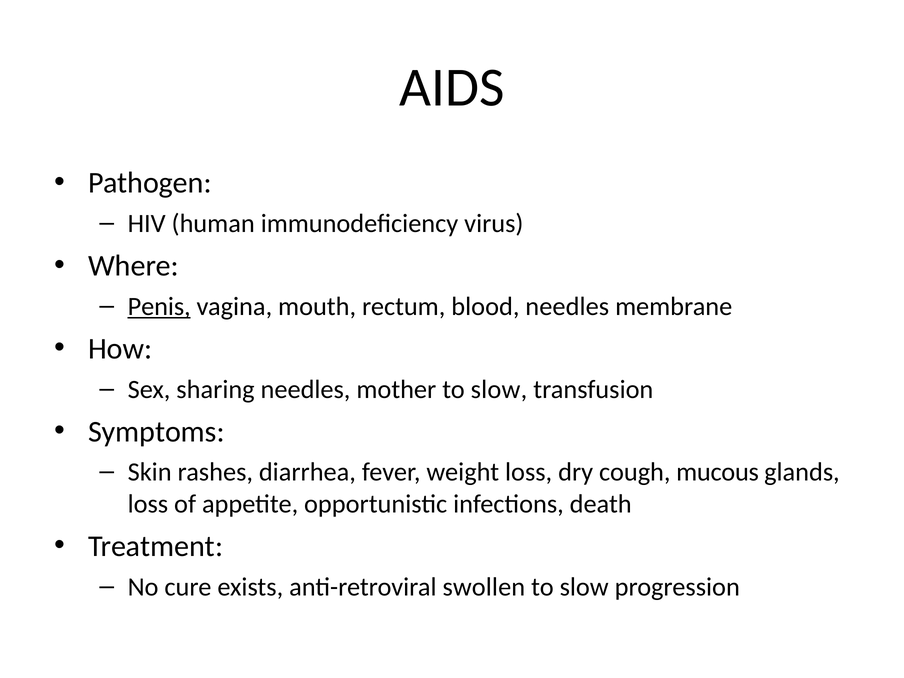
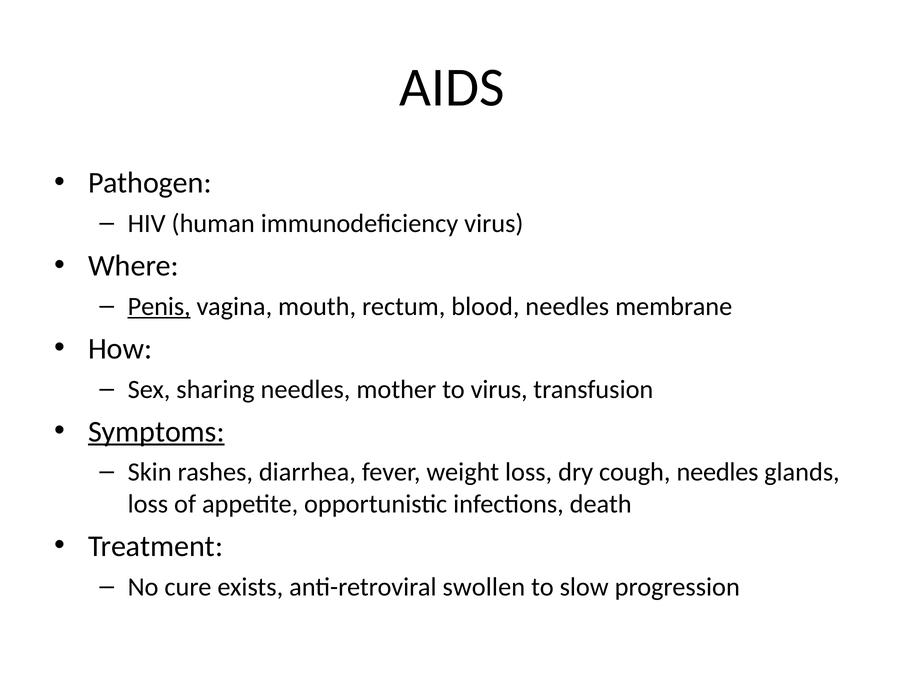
mother to slow: slow -> virus (499, 389)
Symptoms underline: none -> present (156, 432)
cough mucous: mucous -> needles (718, 472)
